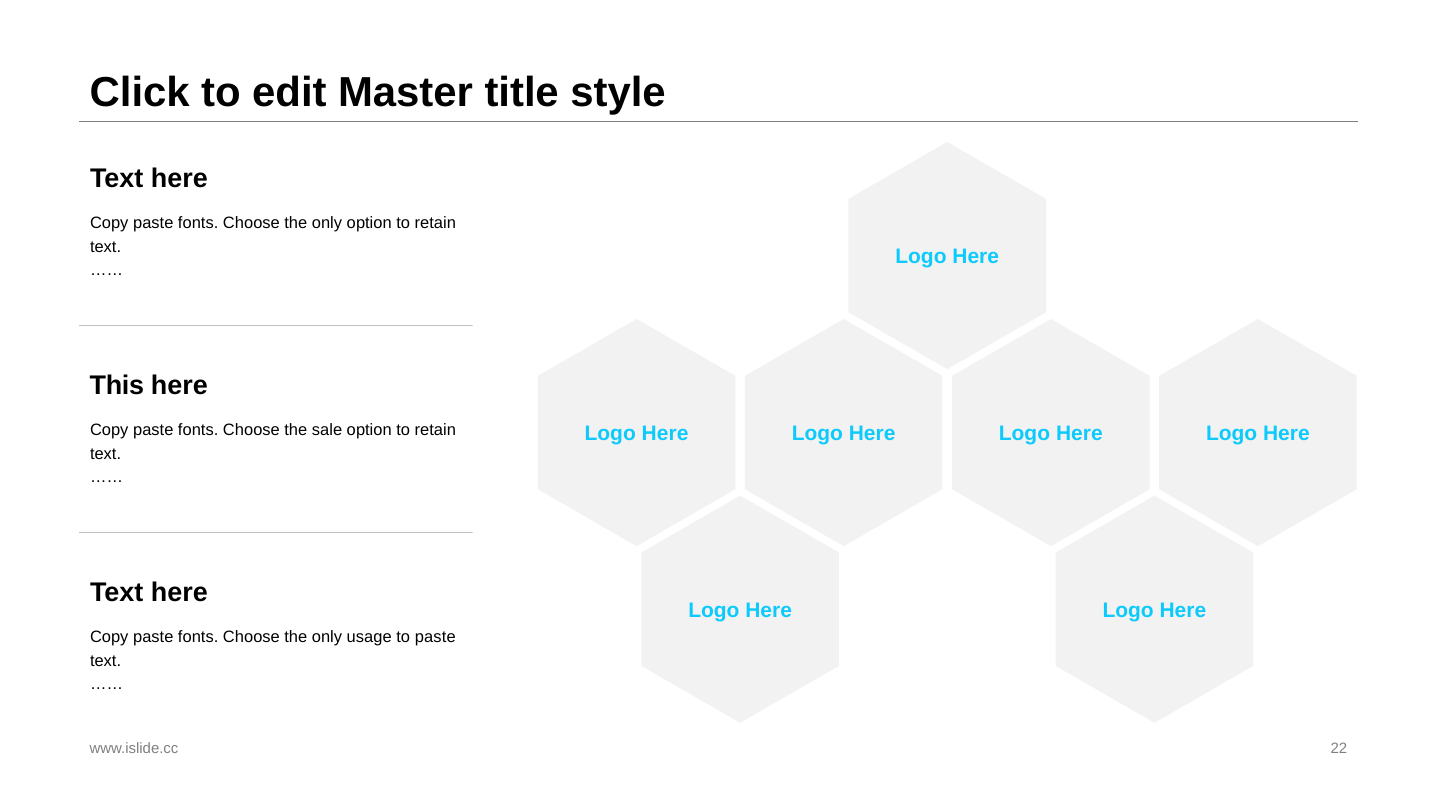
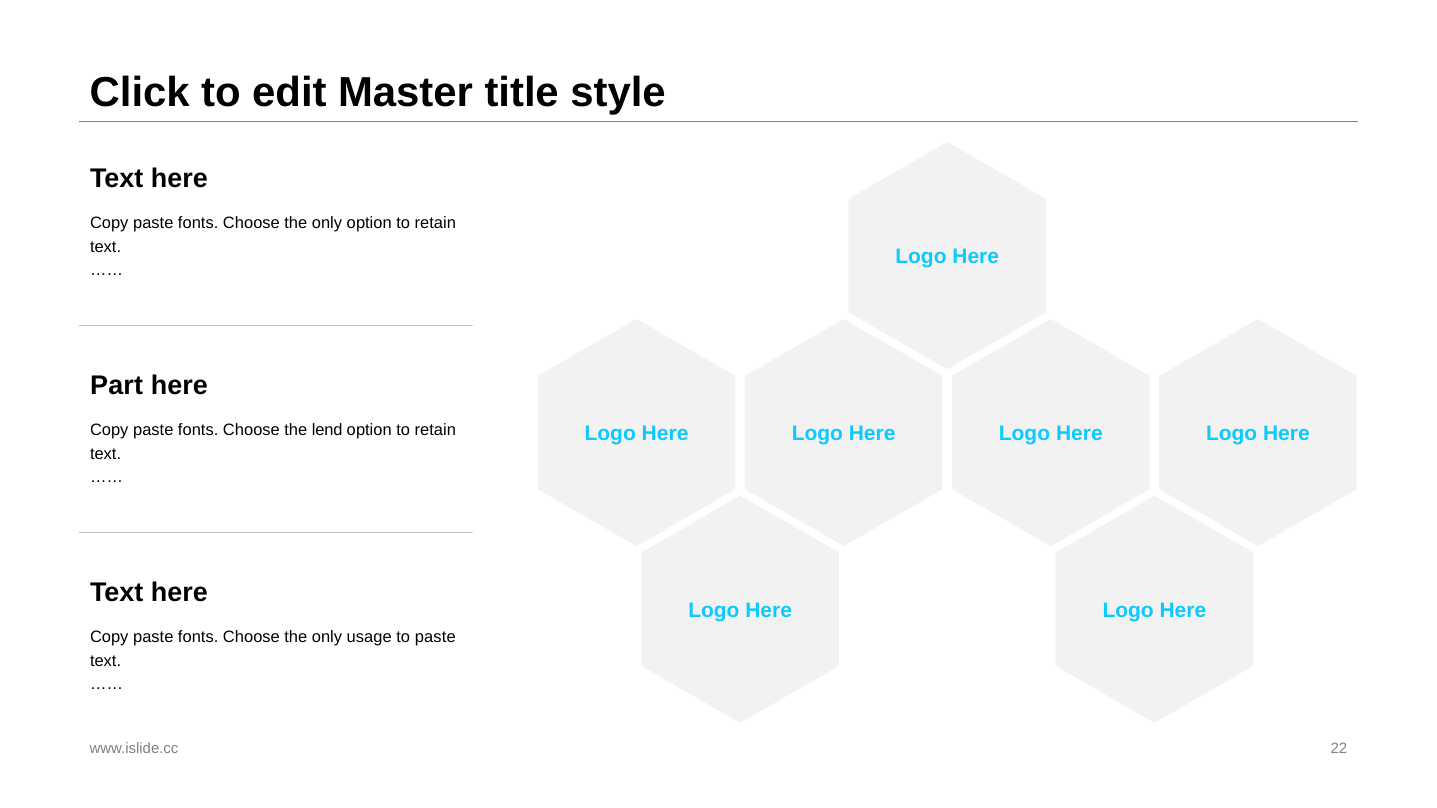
This: This -> Part (117, 386)
sale: sale -> lend (327, 430)
